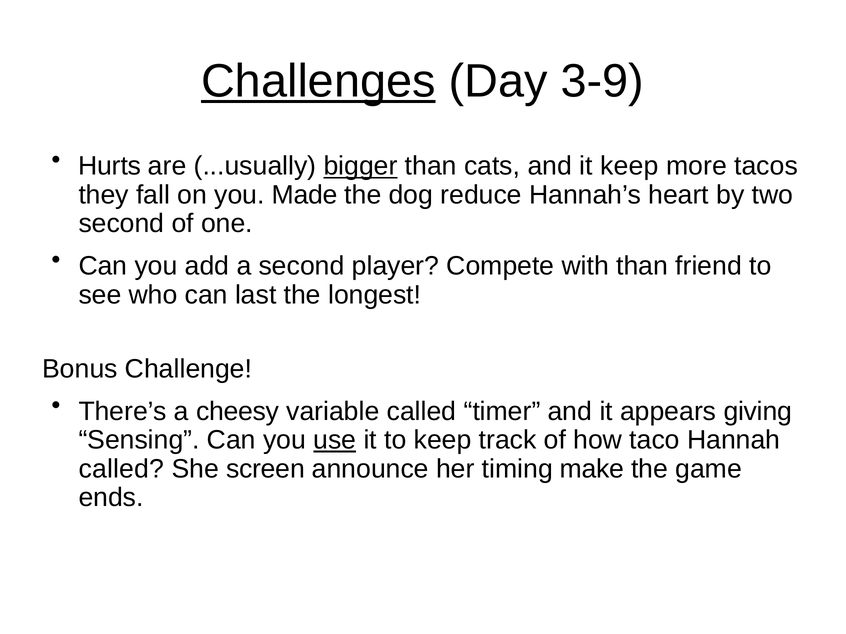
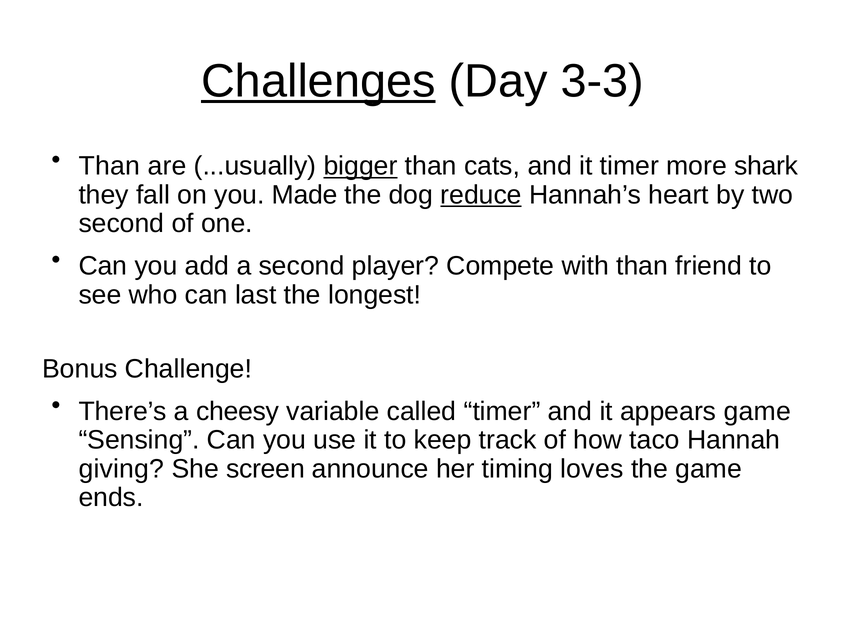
3-9: 3-9 -> 3-3 (602, 81)
Hurts: Hurts -> Than (109, 166)
it keep: keep -> timer (629, 166)
tacos: tacos -> shark (766, 166)
reduce underline: none -> present (481, 195)
appears giving: giving -> game (757, 412)
use underline: present -> none (335, 440)
called: called -> giving (121, 469)
make: make -> loves (592, 469)
